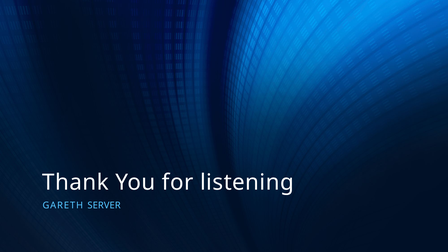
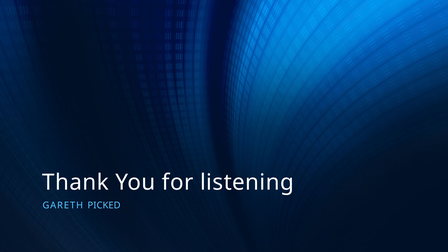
SERVER: SERVER -> PICKED (104, 206)
